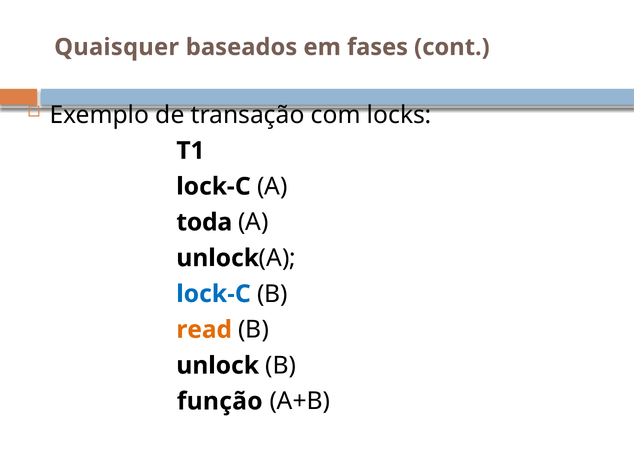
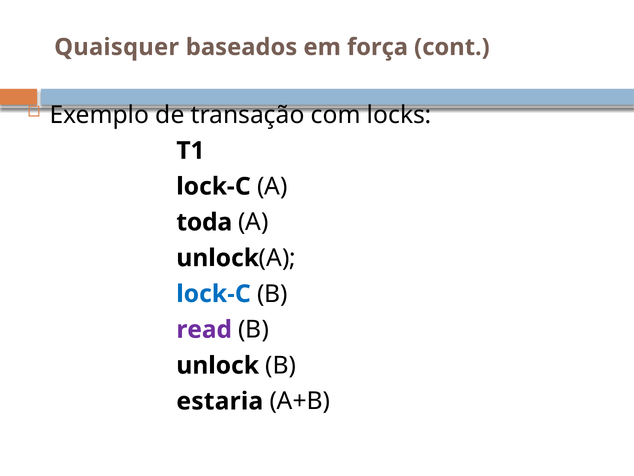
fases: fases -> força (378, 47)
read colour: orange -> purple (204, 329)
função: função -> estaria (220, 401)
